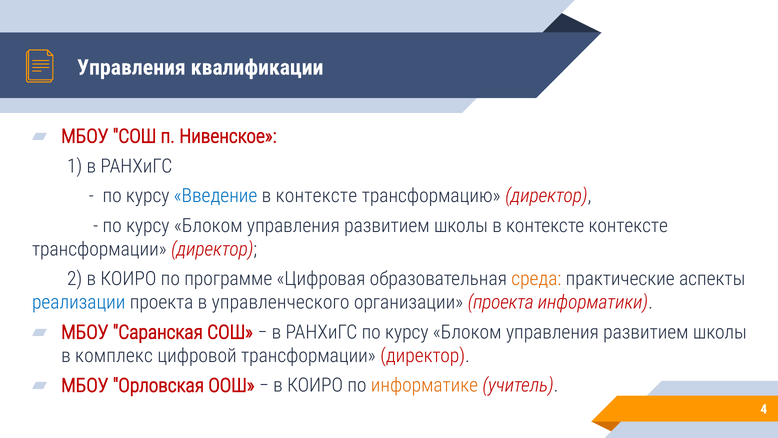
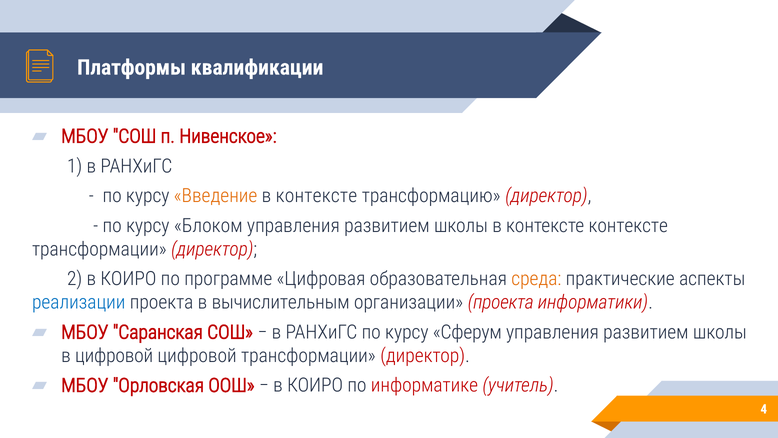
Управления: Управления -> Платформы (131, 67)
Введение colour: blue -> orange (216, 196)
управленческого: управленческого -> вычислительным (281, 302)
РАНХиГС по курсу Блоком: Блоком -> Сферум (467, 332)
в комплекс: комплекс -> цифровой (114, 355)
информатике colour: orange -> red (424, 385)
